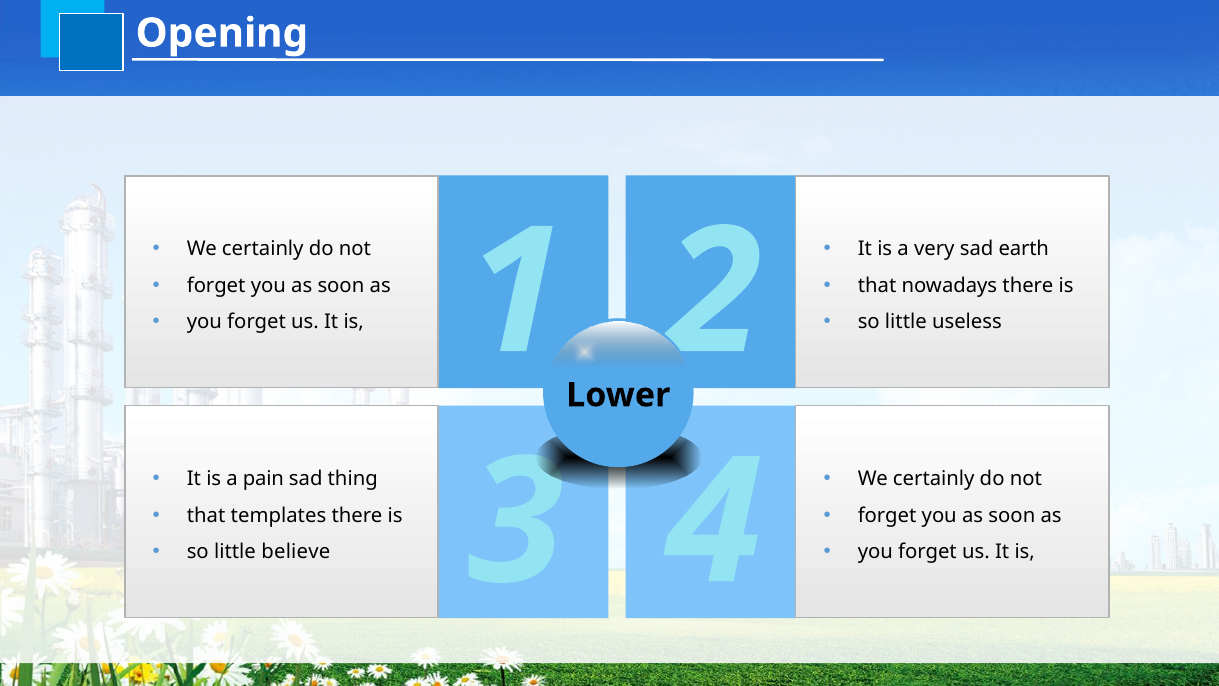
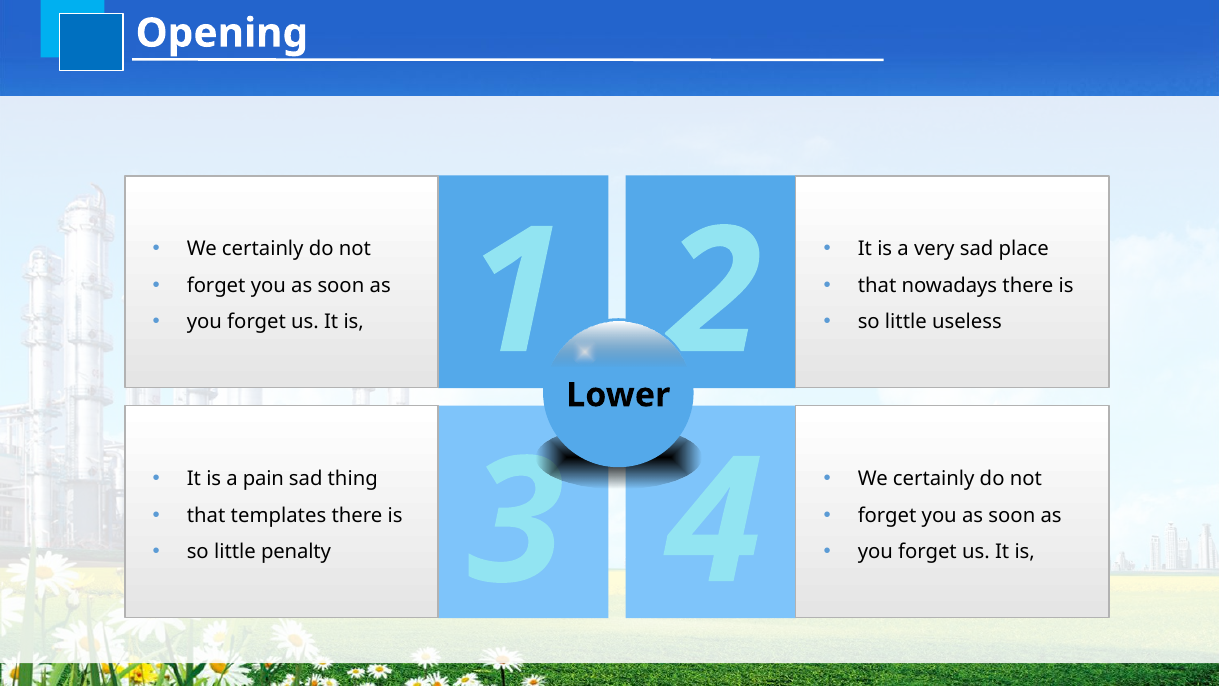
earth: earth -> place (1024, 249)
believe: believe -> penalty (296, 552)
